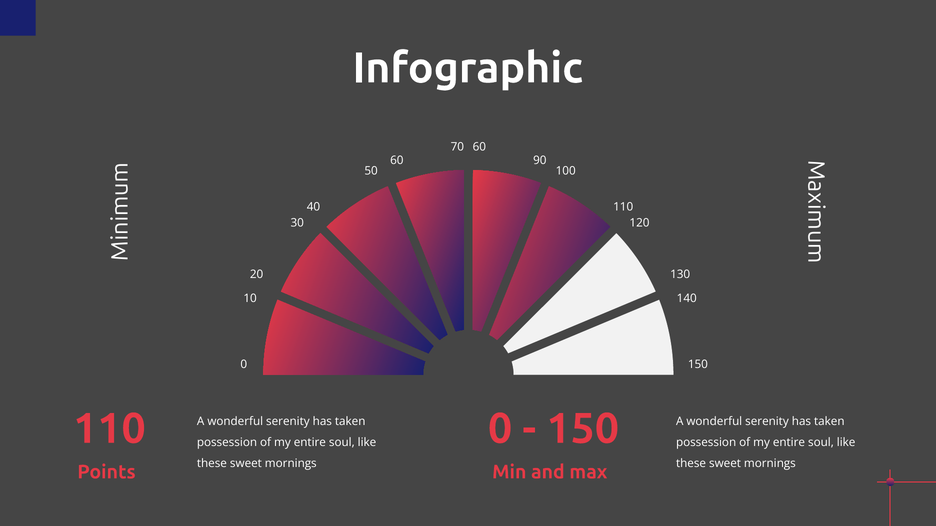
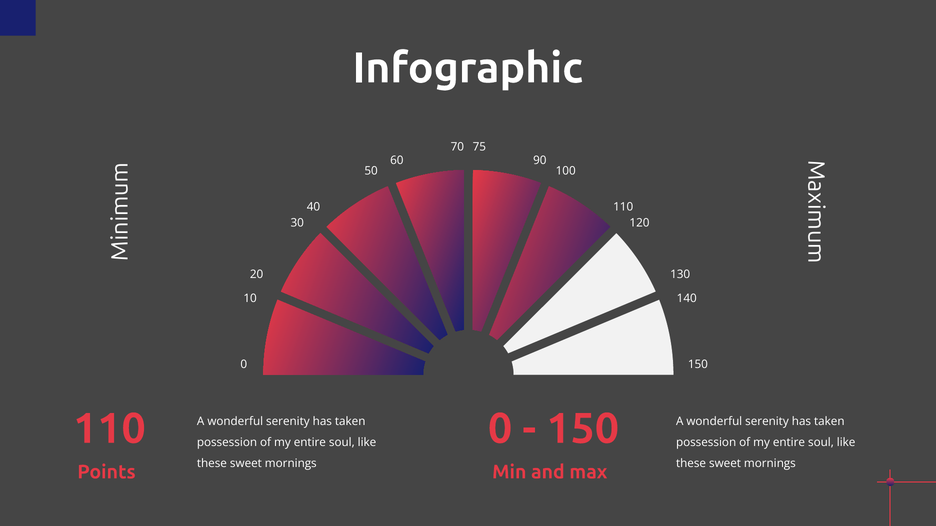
70 60: 60 -> 75 (479, 147)
